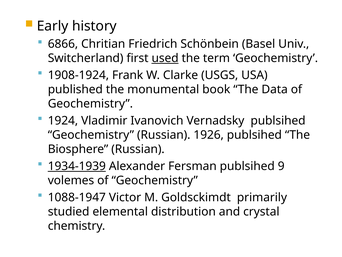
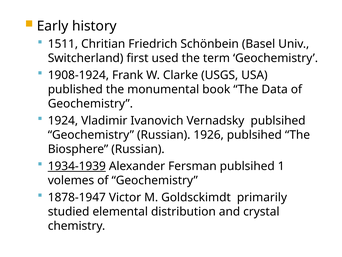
6866: 6866 -> 1511 (63, 44)
used underline: present -> none (165, 58)
9: 9 -> 1 (281, 166)
1088-1947: 1088-1947 -> 1878-1947 (77, 197)
